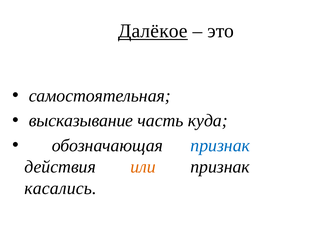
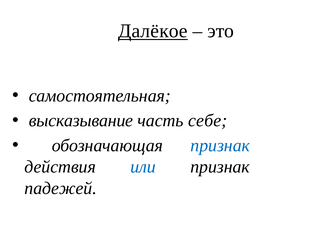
куда: куда -> себе (208, 121)
или colour: orange -> blue (143, 167)
касались: касались -> падежей (61, 188)
